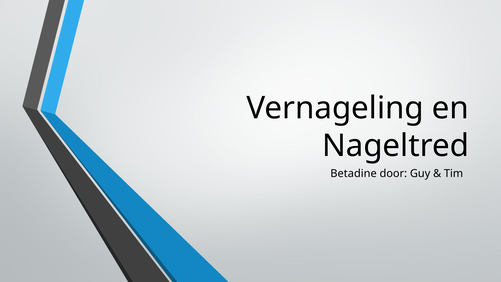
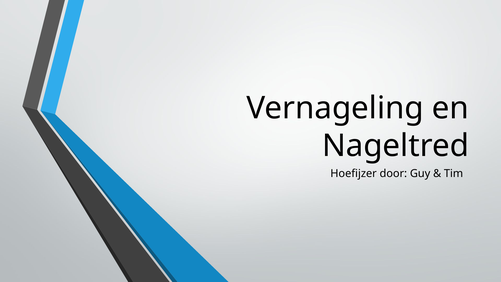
Betadine: Betadine -> Hoefijzer (354, 173)
